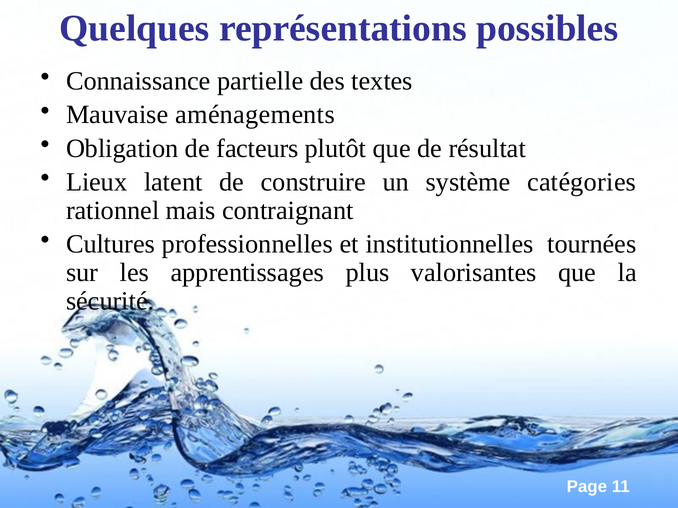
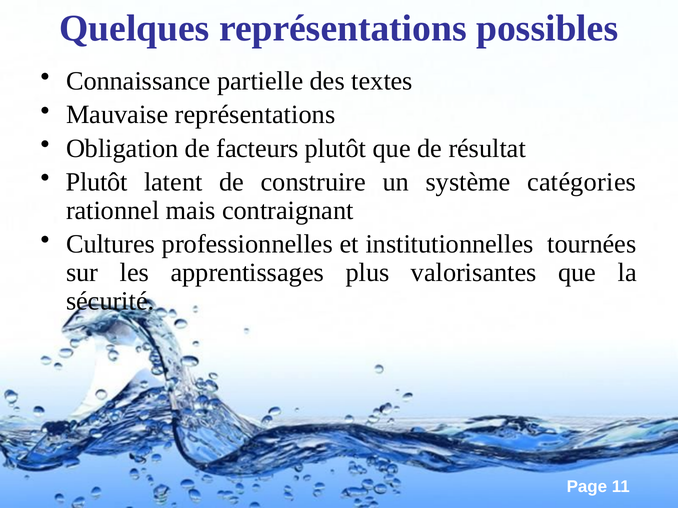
Mauvaise aménagements: aménagements -> représentations (255, 115)
Lieux: Lieux -> Plutôt (97, 182)
